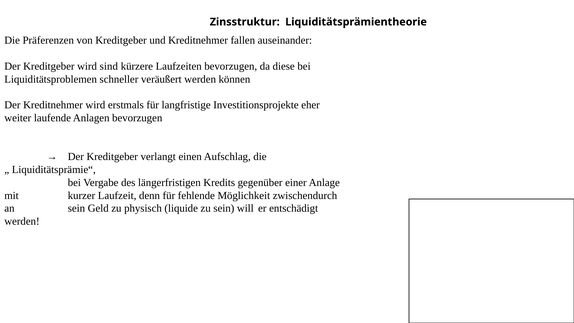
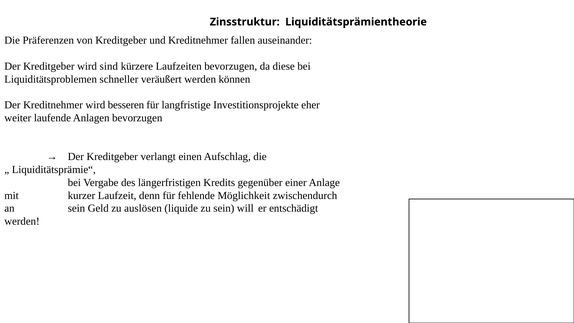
erstmals: erstmals -> besseren (126, 105)
physisch: physisch -> auslösen (143, 208)
